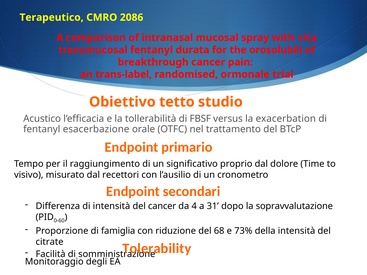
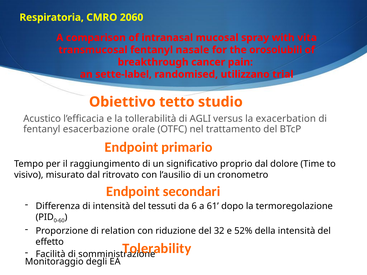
Terapeutico: Terapeutico -> Respiratoria (52, 17)
2086: 2086 -> 2060 (132, 17)
durata: durata -> nasale (192, 50)
trans-label: trans-label -> sette-label (124, 74)
ormonale: ormonale -> utilizzano (245, 74)
FBSF: FBSF -> AGLI (200, 119)
recettori: recettori -> ritrovato (121, 175)
del cancer: cancer -> tessuti (162, 206)
4: 4 -> 6 (194, 206)
31: 31 -> 61 (213, 206)
sopravvalutazione: sopravvalutazione -> termoregolazione (294, 206)
famiglia: famiglia -> relation (118, 231)
68: 68 -> 32 (219, 231)
73%: 73% -> 52% (243, 231)
citrate: citrate -> effetto (50, 242)
